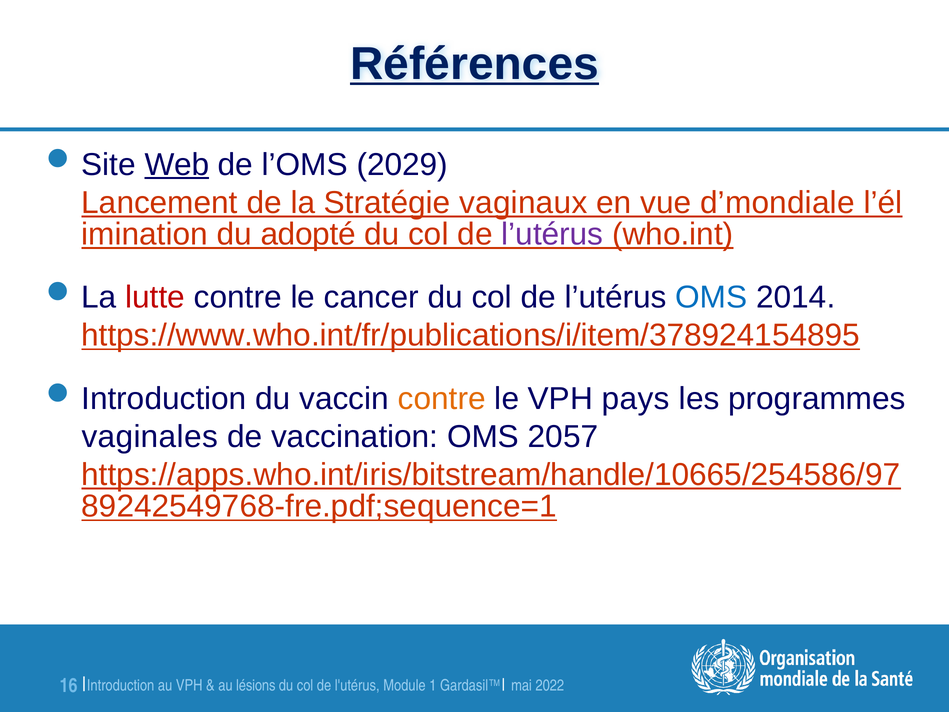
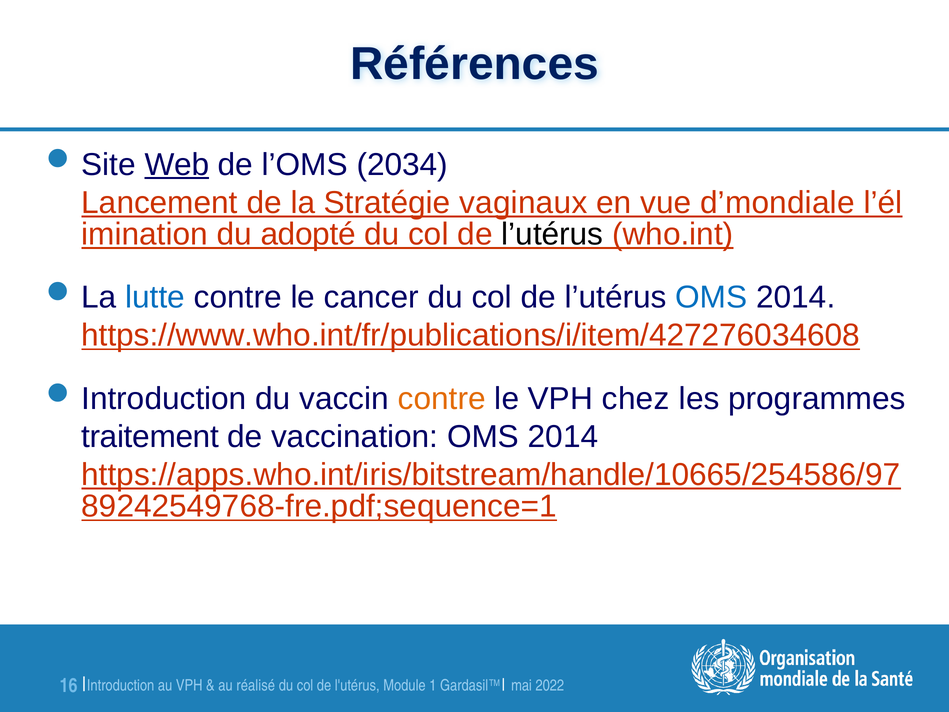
Références underline: present -> none (474, 64)
2029: 2029 -> 2034 (402, 165)
l’utérus colour: purple -> black (552, 234)
lutte colour: red -> blue (155, 297)
https://www.who.int/fr/publications/i/item/378924154895: https://www.who.int/fr/publications/i/item/378924154895 -> https://www.who.int/fr/publications/i/item/427276034608 (471, 335)
pays: pays -> chez (636, 399)
vaginales: vaginales -> traitement (150, 437)
vaccination OMS 2057: 2057 -> 2014 (563, 437)
lésions: lésions -> réalisé (256, 685)
